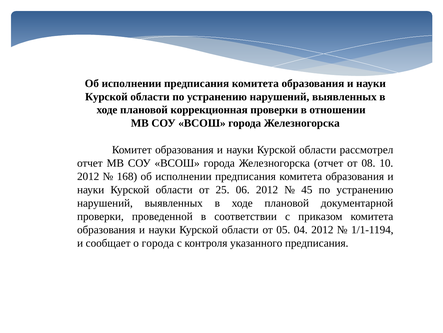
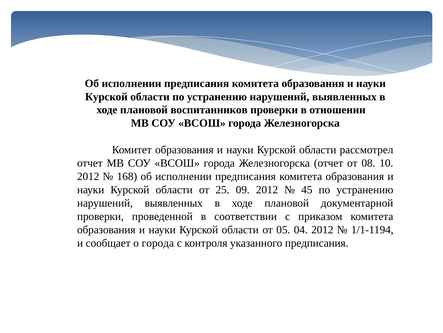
коррекционная: коррекционная -> воспитанников (209, 110)
06: 06 -> 09 (243, 189)
